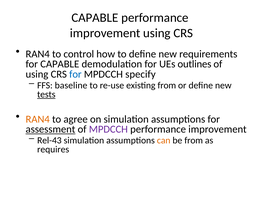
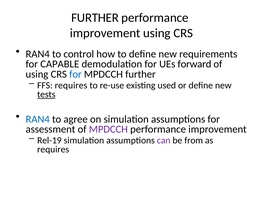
CAPABLE: CAPABLE -> FURTHER (95, 18)
outlines: outlines -> forward (194, 64)
MPDCCH specify: specify -> further (141, 74)
FFS baseline: baseline -> requires (71, 85)
existing from: from -> used (167, 85)
RAN4 colour: orange -> blue (38, 119)
assessment underline: present -> none (50, 129)
Rel-43: Rel-43 -> Rel-19 (49, 141)
can colour: orange -> purple (164, 141)
